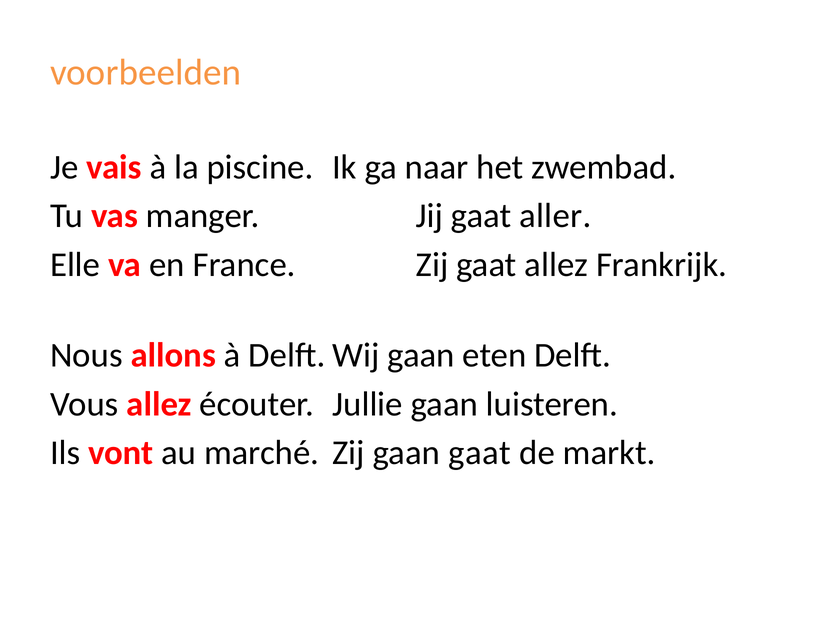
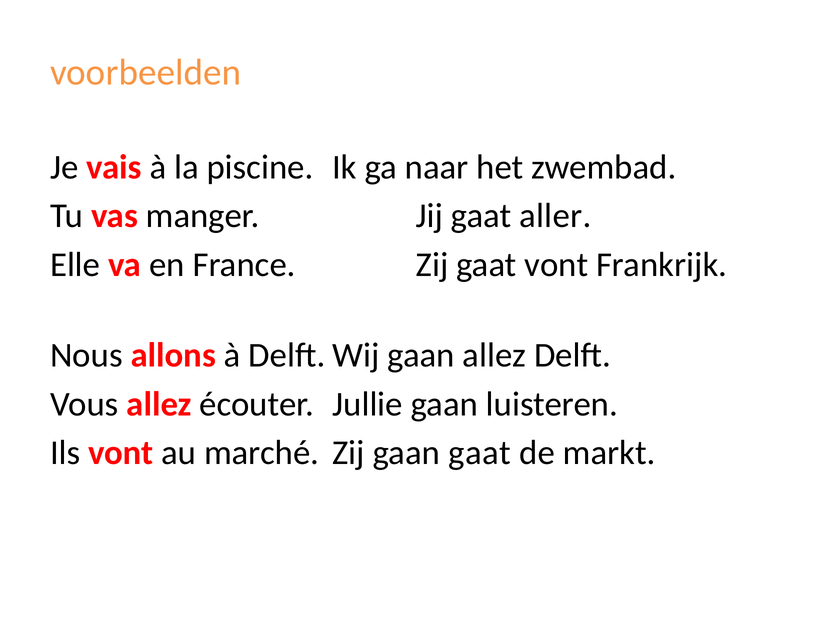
gaat allez: allez -> vont (556, 265)
gaan eten: eten -> allez (494, 355)
